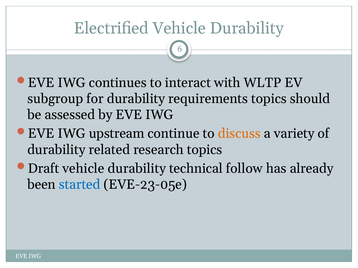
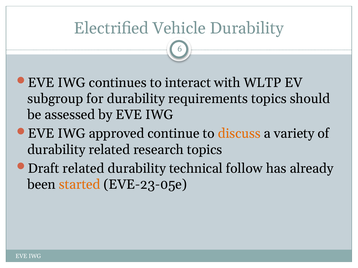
upstream: upstream -> approved (117, 134)
Draft vehicle: vehicle -> related (83, 169)
started colour: blue -> orange (80, 185)
